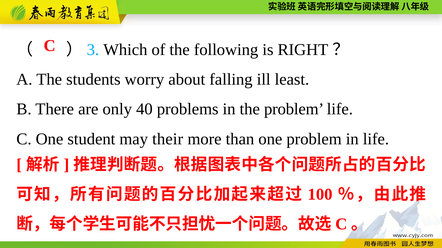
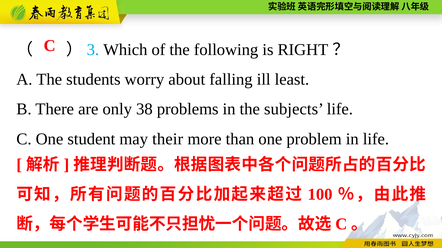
40: 40 -> 38 (144, 109)
the problem: problem -> subjects (294, 109)
